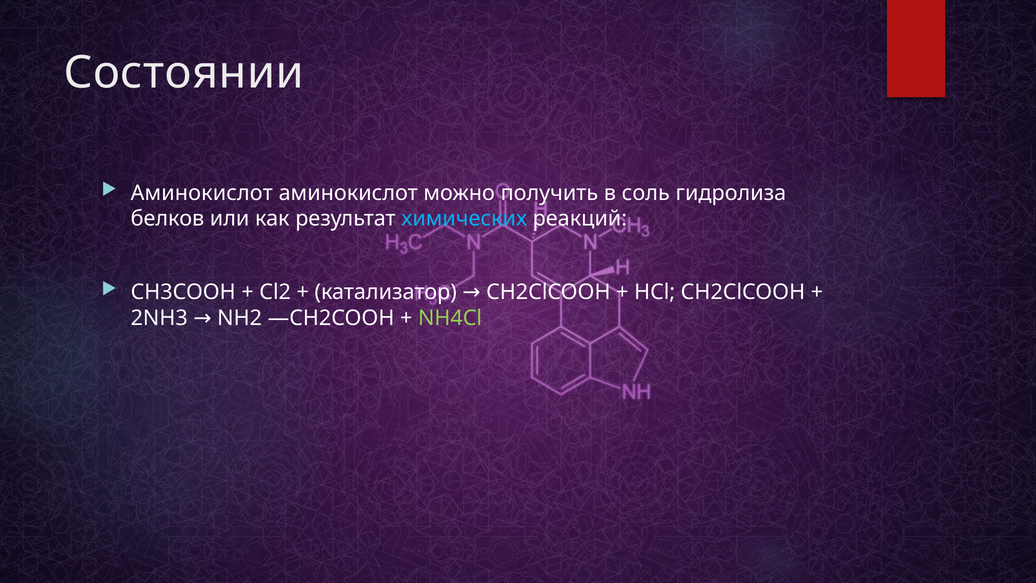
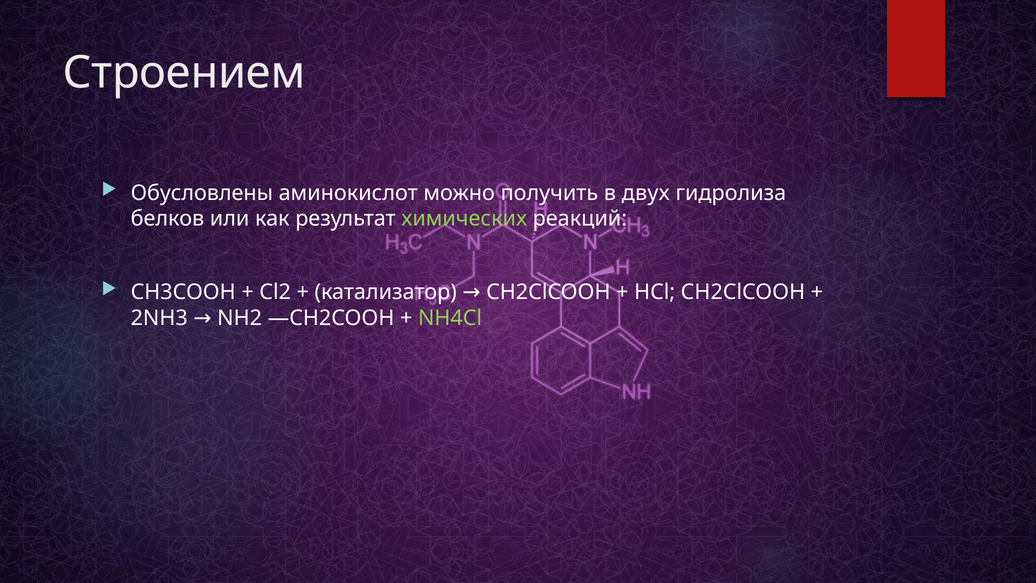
Состоянии: Состоянии -> Строением (184, 73)
Аминокислот: Аминокислот -> Обусловлены (202, 193)
соль: соль -> двух (646, 193)
химических colour: light blue -> light green (464, 219)
